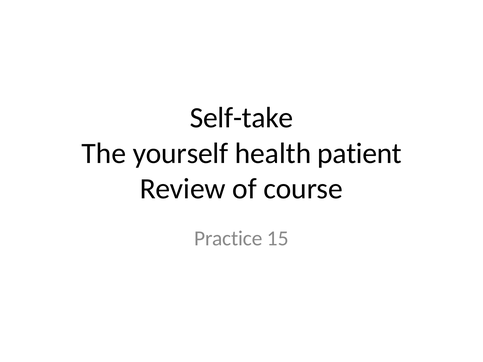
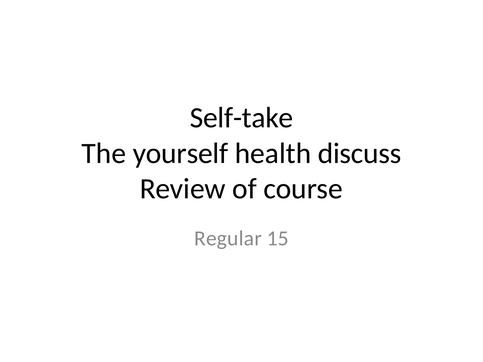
patient: patient -> discuss (360, 153)
Practice: Practice -> Regular (228, 239)
